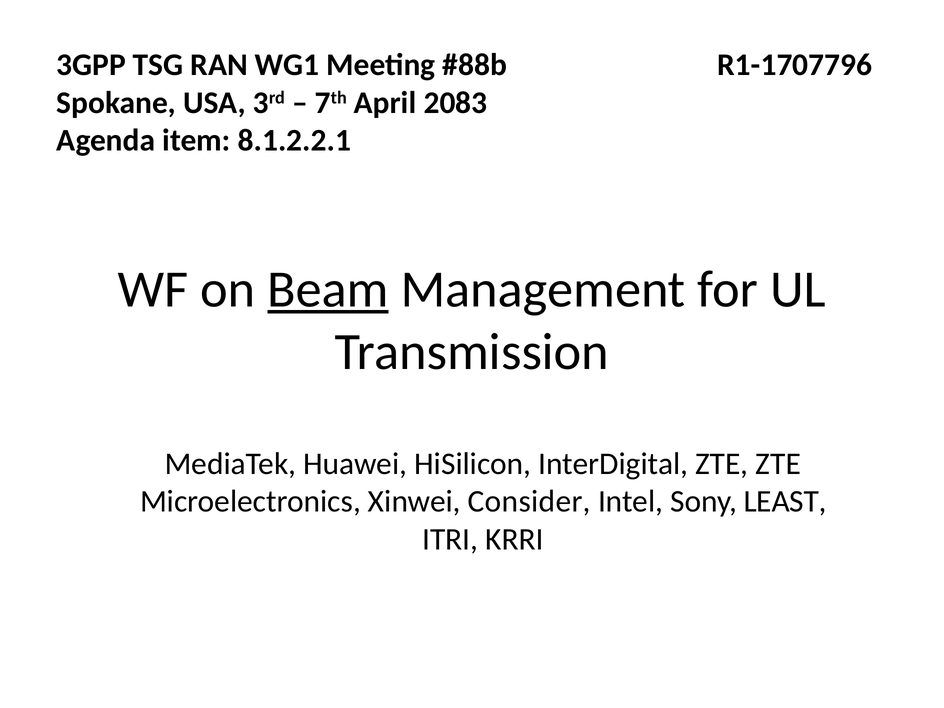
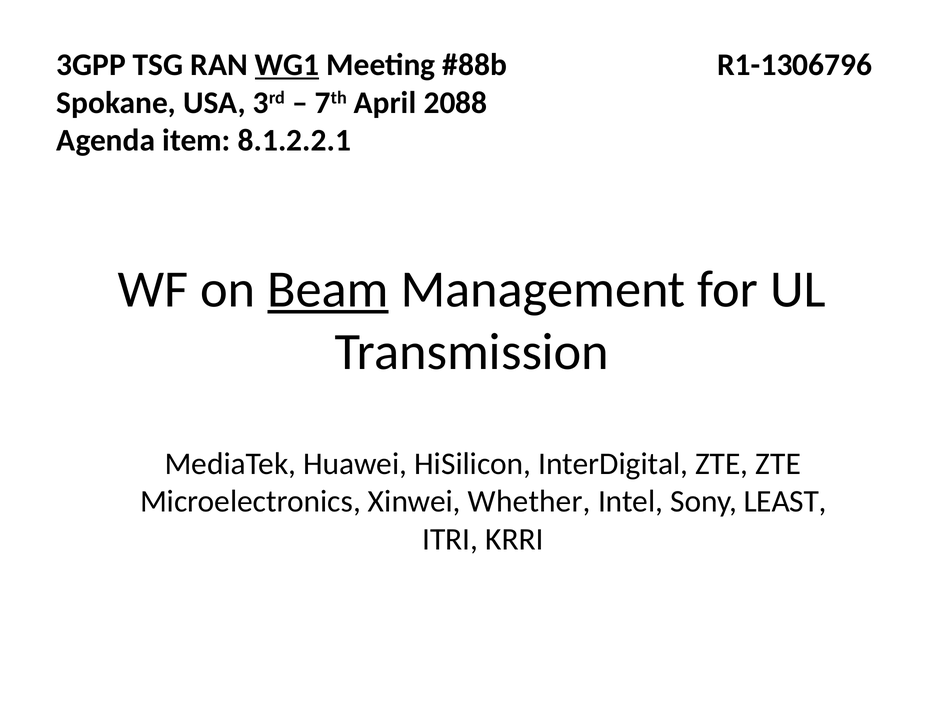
WG1 underline: none -> present (287, 65)
R1-1707796: R1-1707796 -> R1-1306796 (795, 65)
2083: 2083 -> 2088 (455, 103)
Consider: Consider -> Whether (529, 502)
